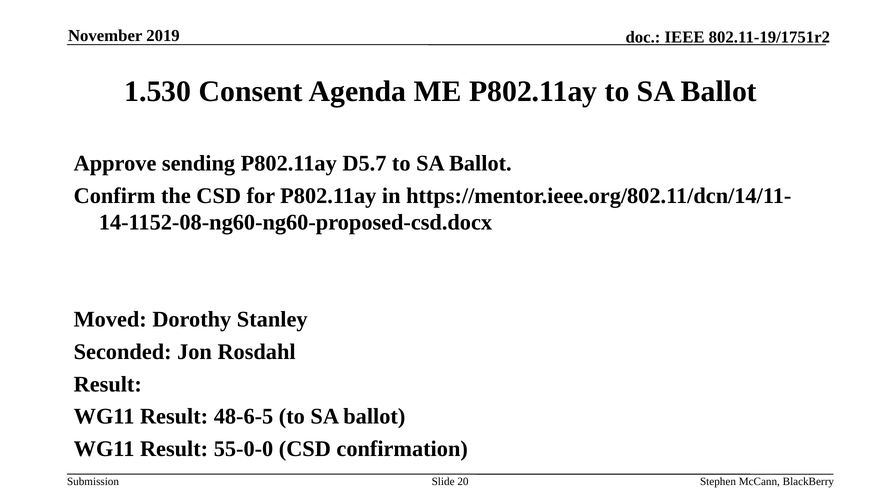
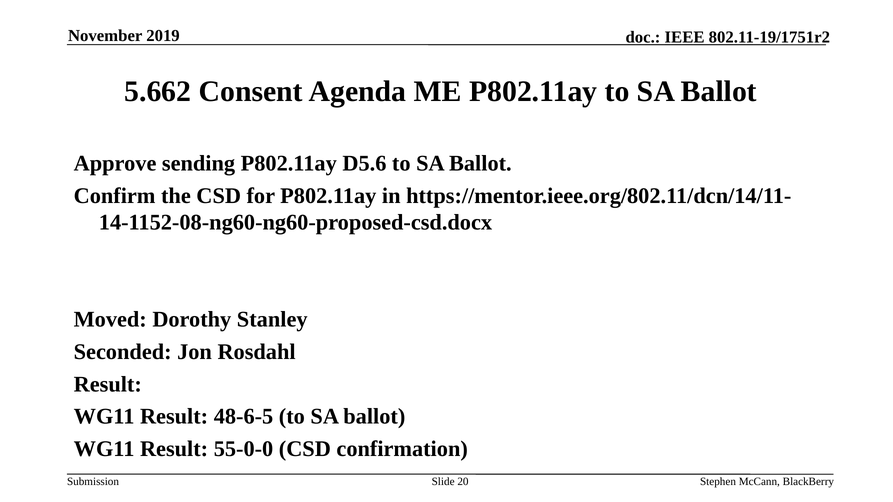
1.530: 1.530 -> 5.662 (158, 91)
D5.7: D5.7 -> D5.6 (364, 163)
